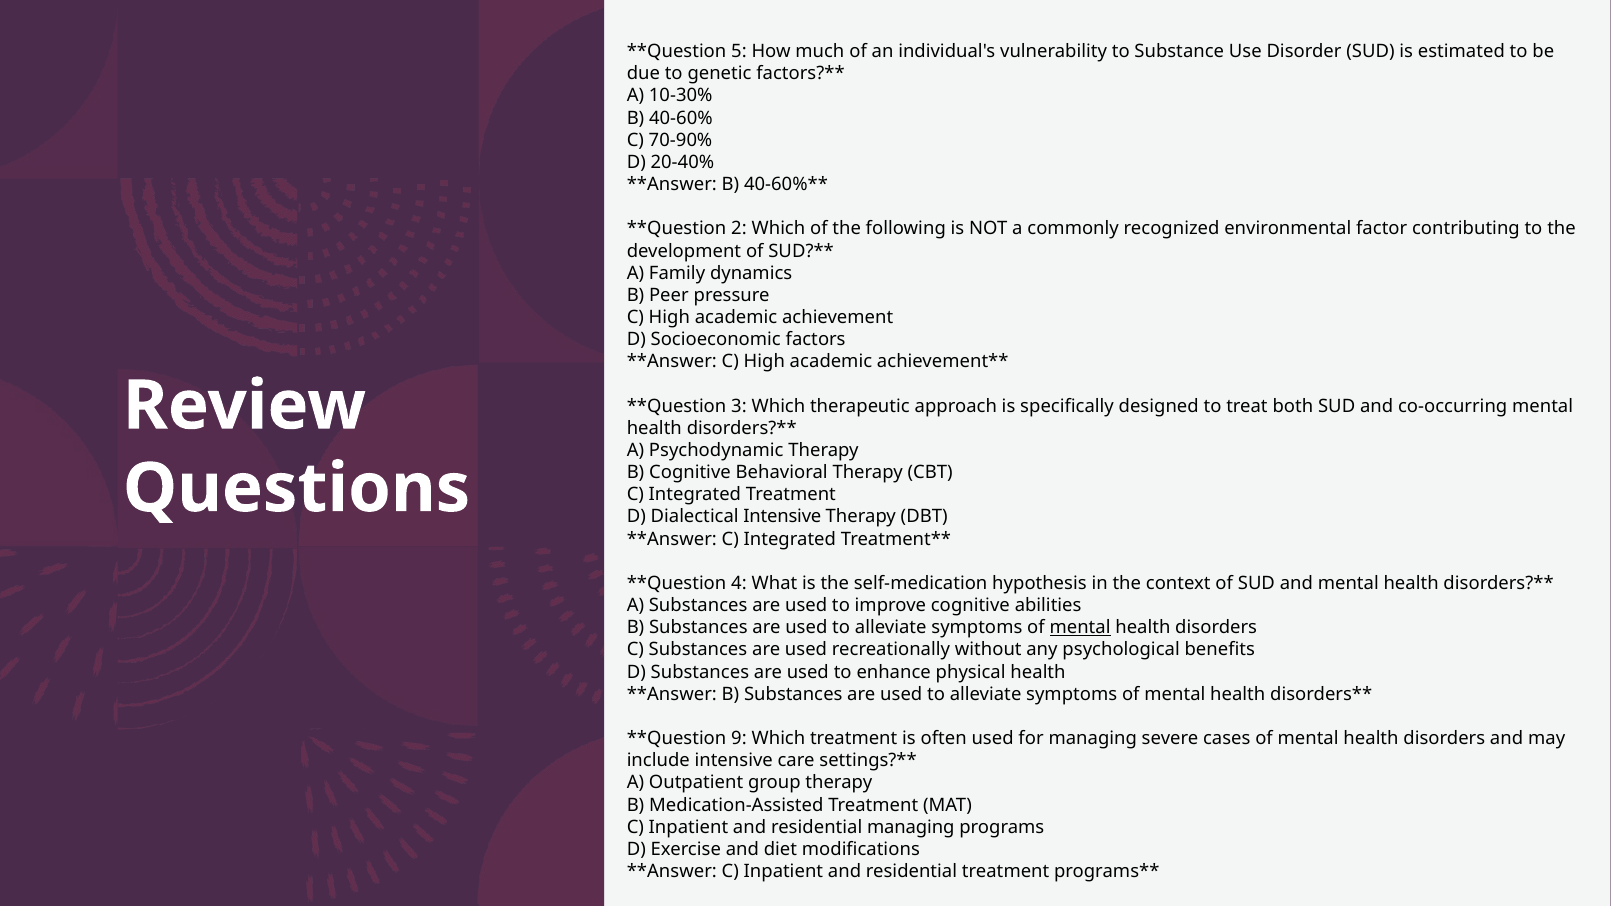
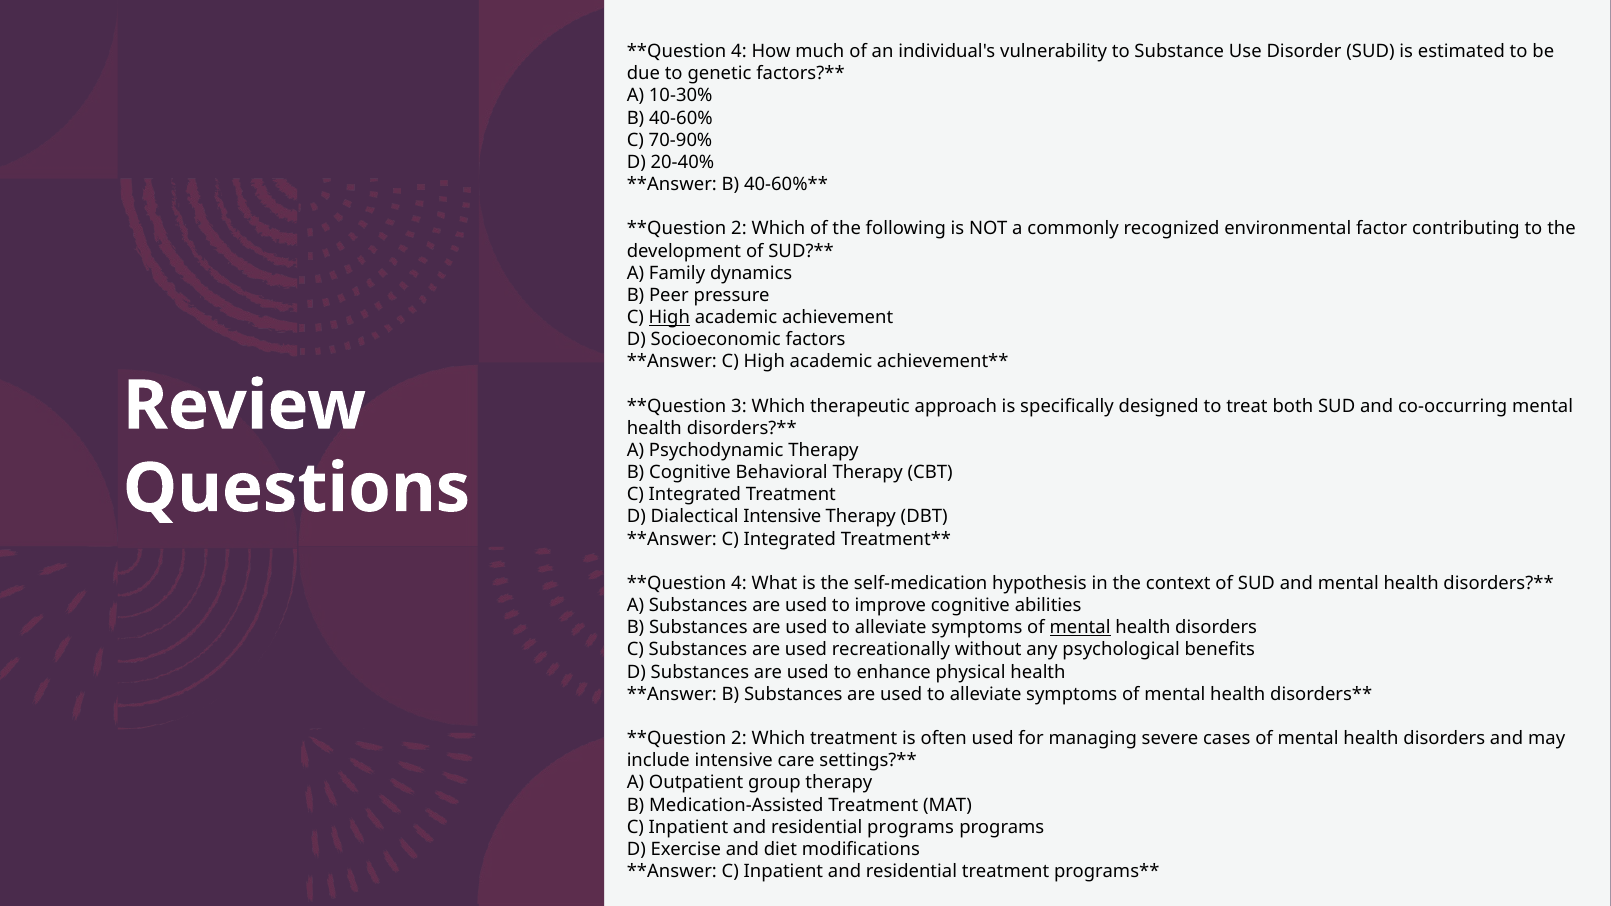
5: 5 -> 4 (739, 51)
High underline: none -> present (669, 317)
9: 9 -> 2 (739, 739)
residential managing: managing -> programs (911, 827)
